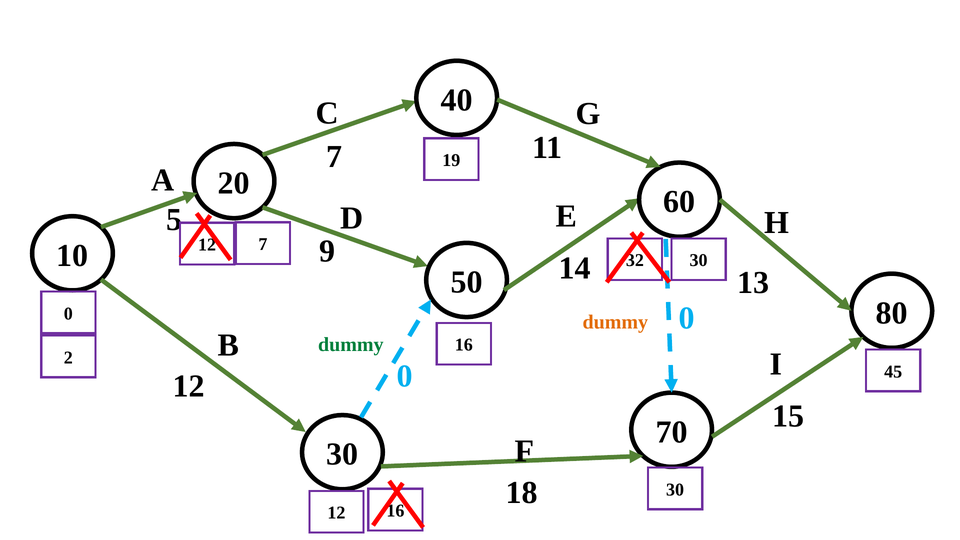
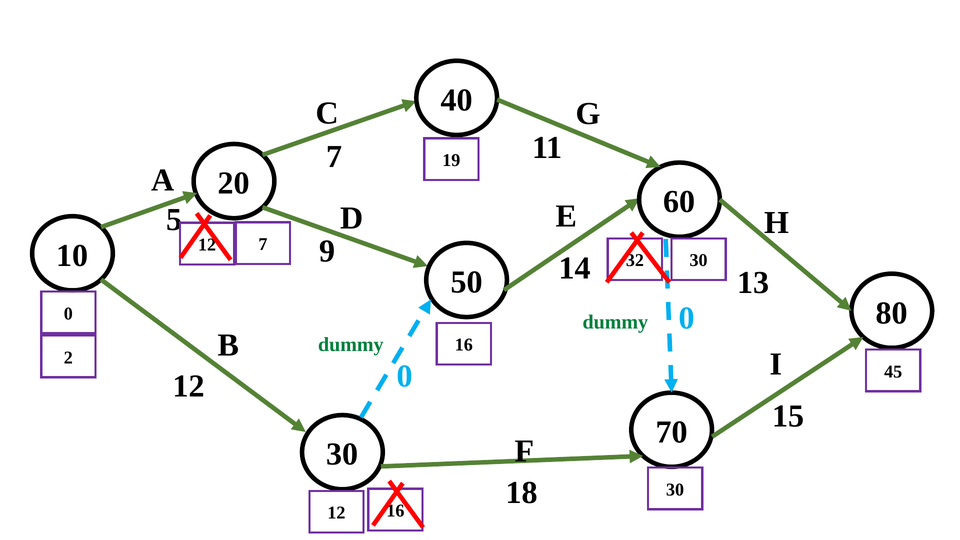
dummy colour: orange -> green (615, 322)
